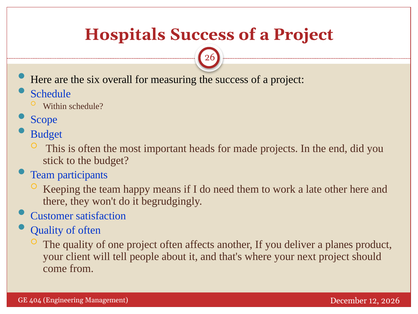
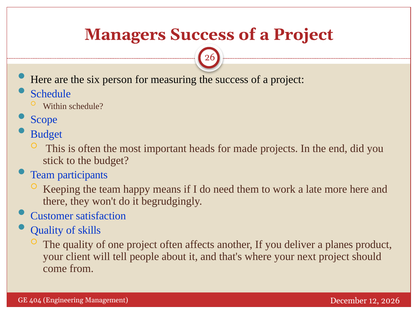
Hospitals: Hospitals -> Managers (125, 34)
overall: overall -> person (117, 79)
other: other -> more (336, 189)
of often: often -> skills (89, 230)
